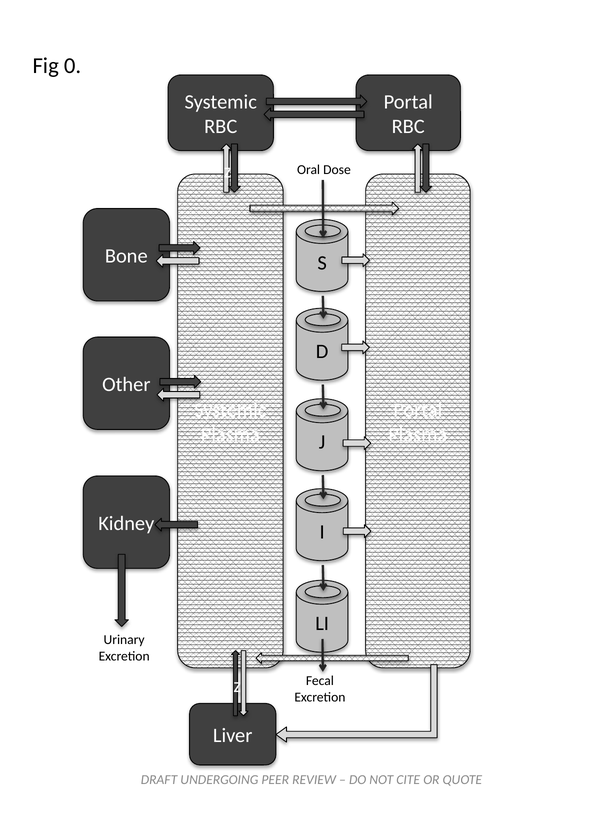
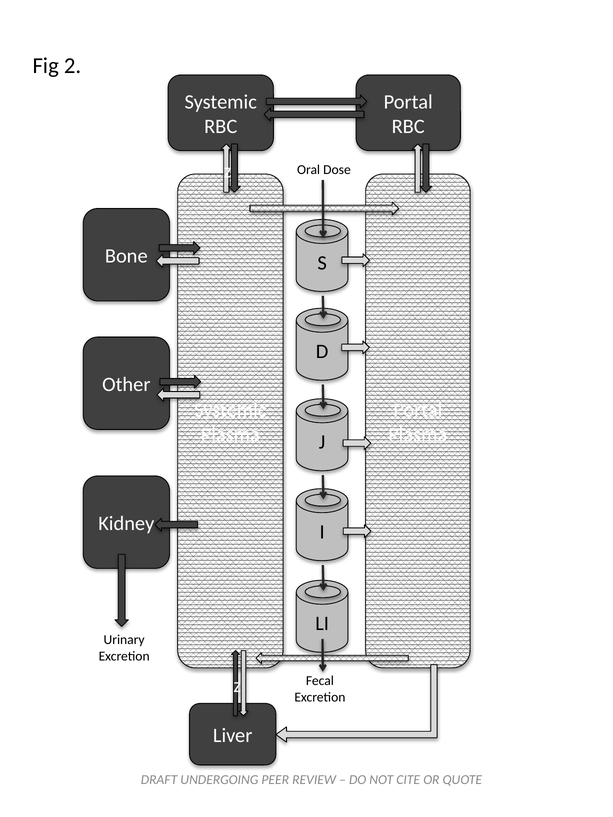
0: 0 -> 2 (73, 66)
